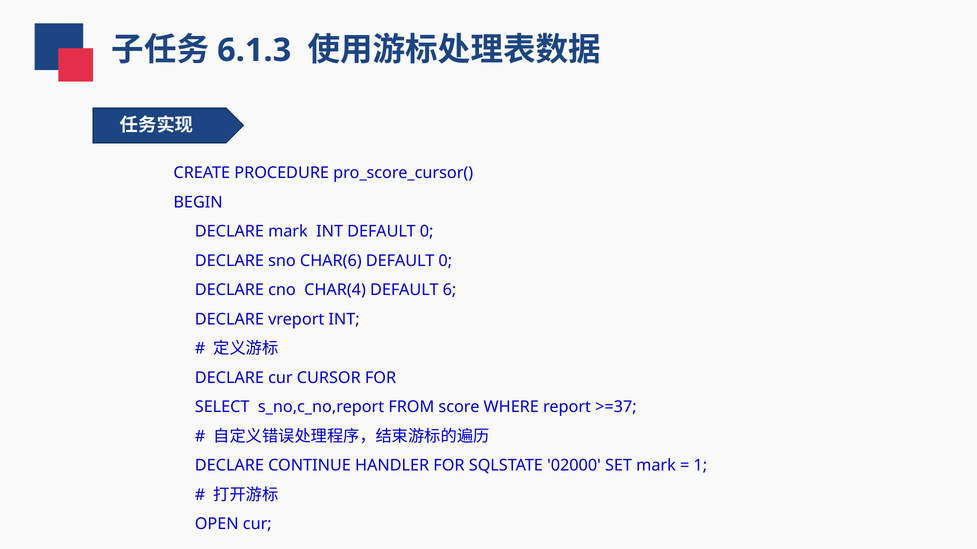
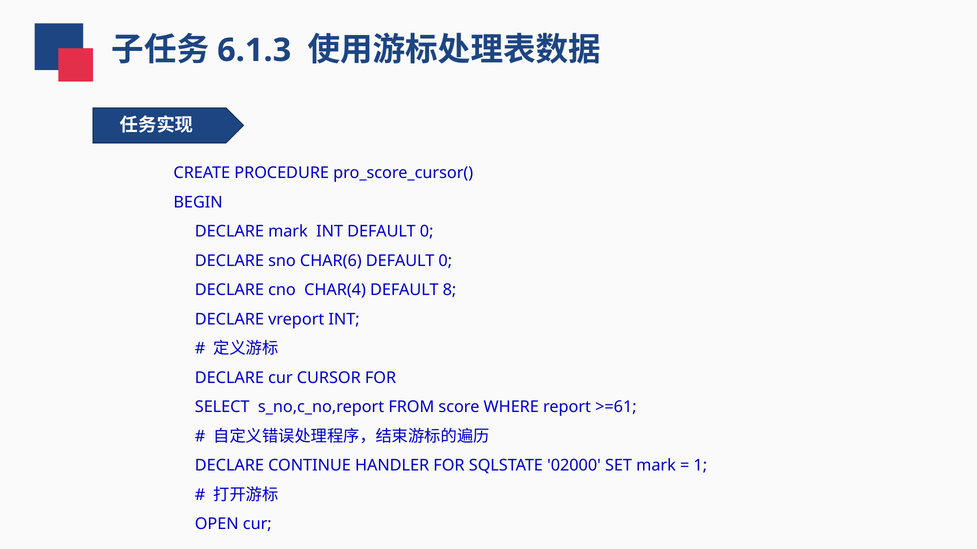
6: 6 -> 8 (450, 290)
>=37: >=37 -> >=61 (616, 408)
